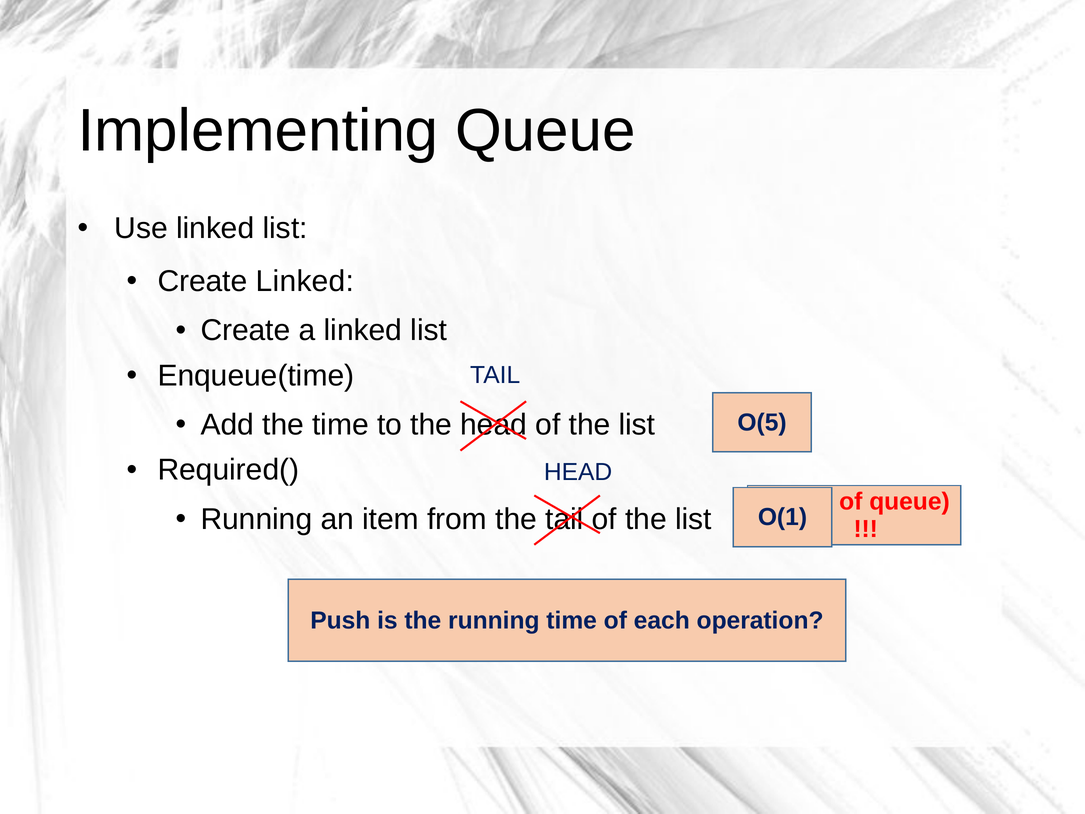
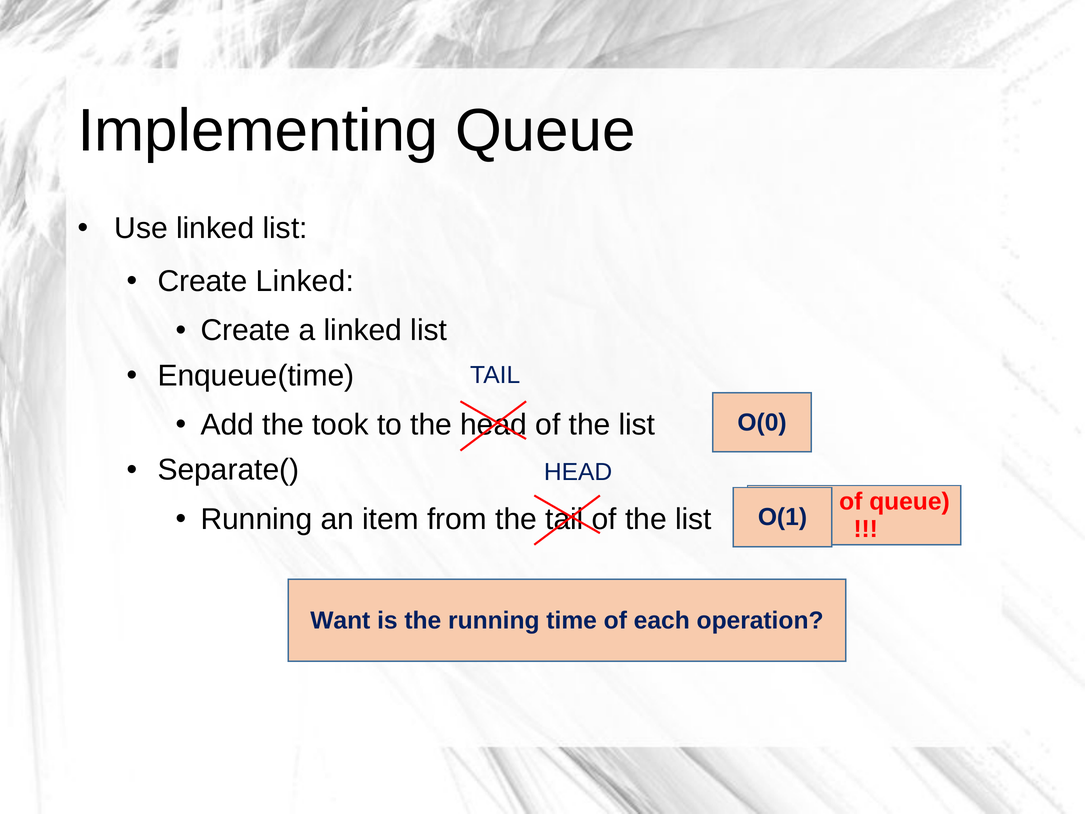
the time: time -> took (340, 425)
O(5: O(5 -> O(0 (762, 422)
Required(: Required( -> Separate( (228, 470)
Push: Push -> Want (340, 620)
